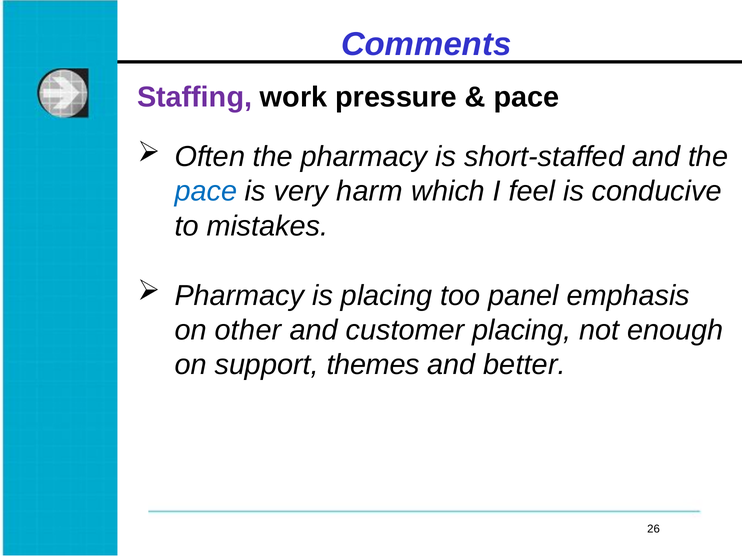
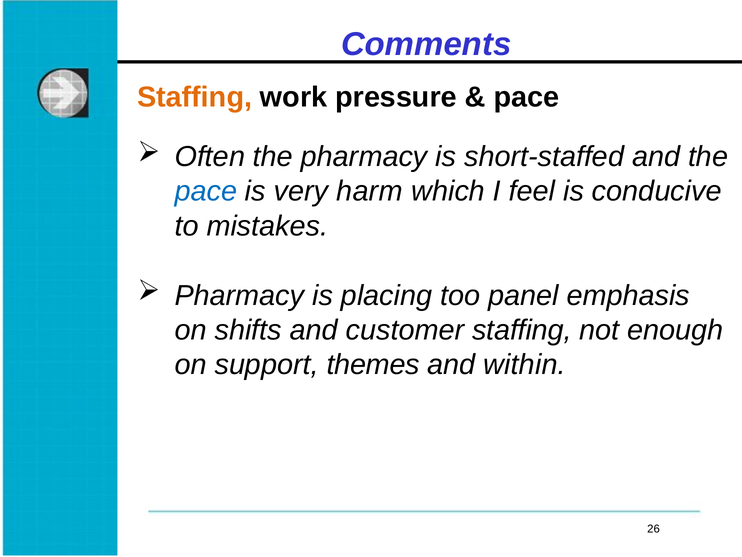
Staffing colour: purple -> orange (195, 97)
other: other -> shifts (248, 330)
customer placing: placing -> staffing (522, 330)
better: better -> within (525, 365)
